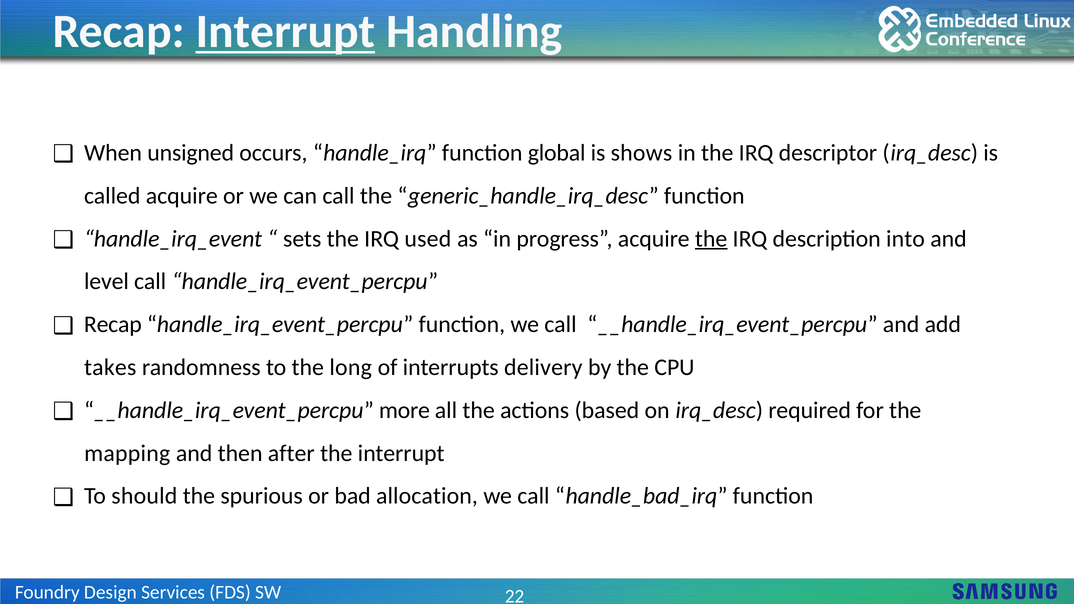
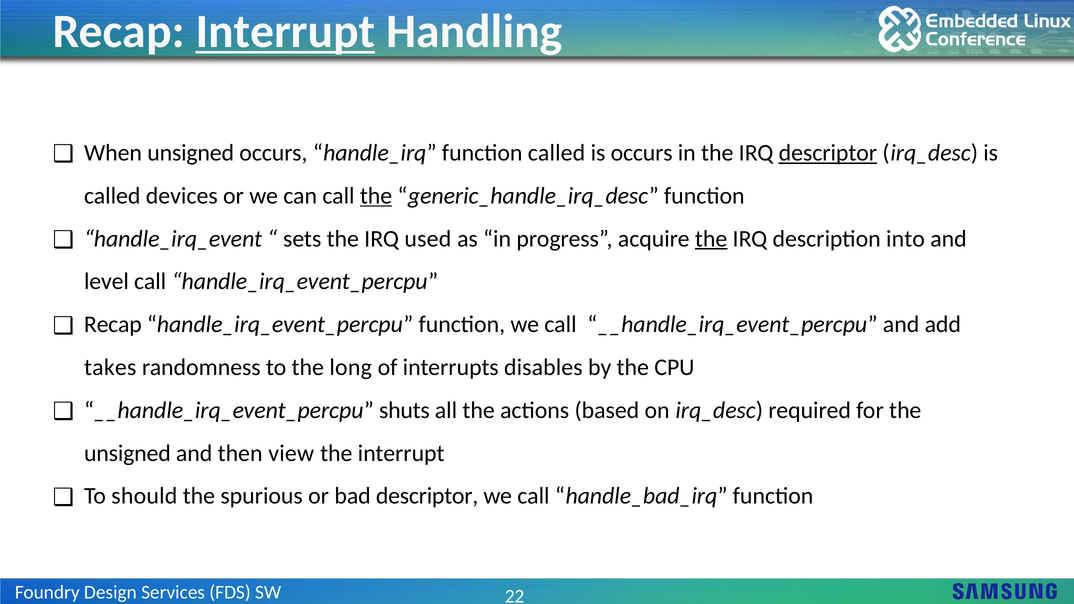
function global: global -> called (557, 153)
is shows: shows -> occurs (642, 153)
descriptor underline: none -> present (828, 153)
called acquire: acquire -> devices (182, 196)
the underline: none -> present (376, 196)
delivery: delivery -> disables (543, 367)
more: more -> shuts (404, 410)
mapping: mapping -> unsigned (127, 453)
after: after -> view (291, 453)
bad allocation: allocation -> descriptor (427, 496)
